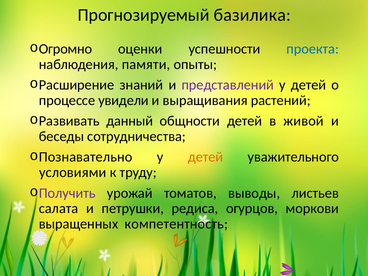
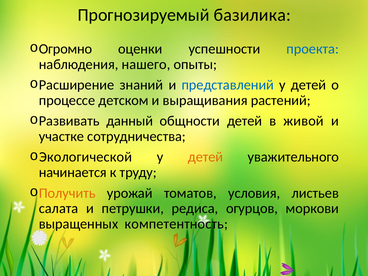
памяти: памяти -> нашего (146, 64)
представлений colour: purple -> blue (228, 85)
увидели: увидели -> детском (123, 100)
беседы: беседы -> участке (61, 136)
Познавательно: Познавательно -> Экологической (86, 157)
условиями: условиями -> начинается (73, 172)
Получить colour: purple -> orange (67, 193)
выводы: выводы -> условия (254, 193)
